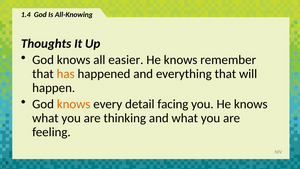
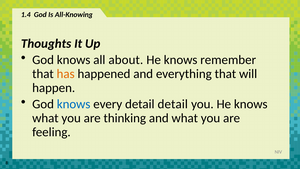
easier: easier -> about (126, 60)
knows colour: orange -> blue (74, 104)
detail facing: facing -> detail (173, 104)
